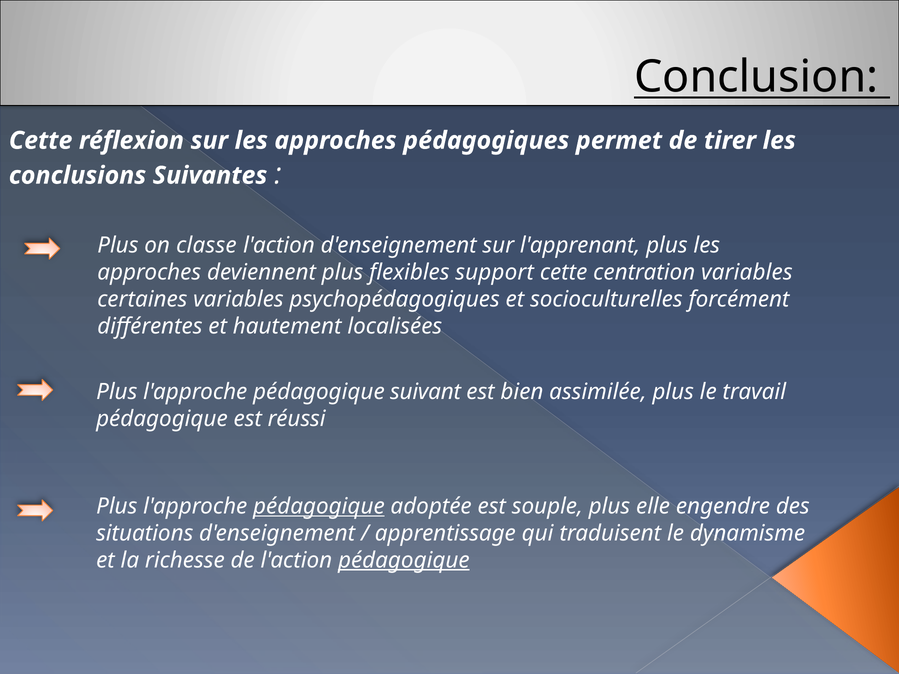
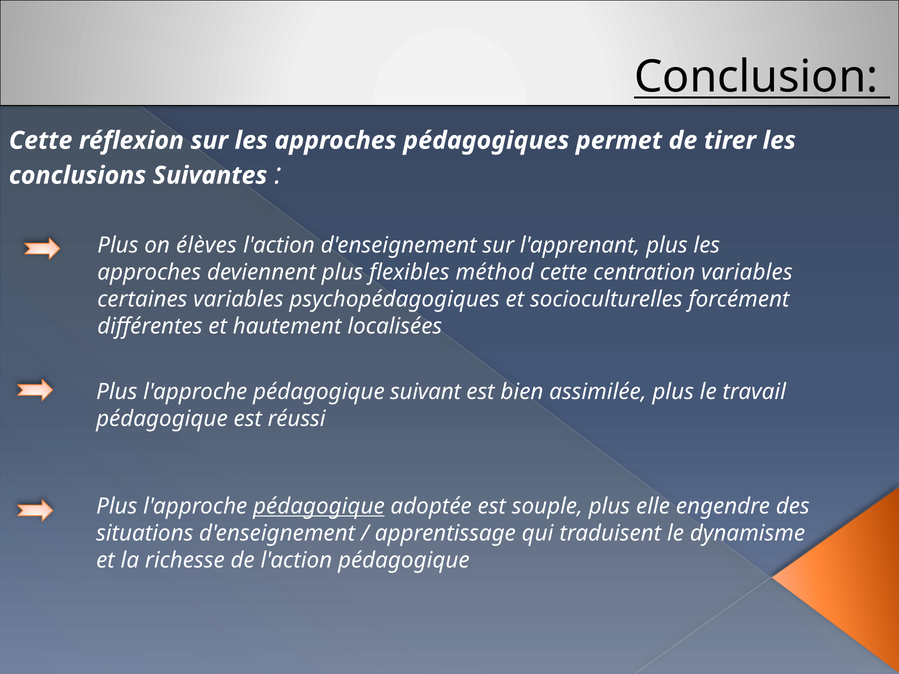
classe: classe -> élèves (206, 246)
support: support -> méthod (495, 273)
pédagogique underline: present -> none (404, 560)
